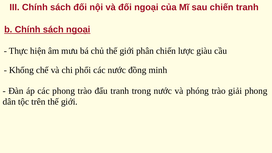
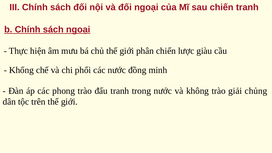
phóng: phóng -> không (198, 91)
giải phong: phong -> chủng (256, 91)
